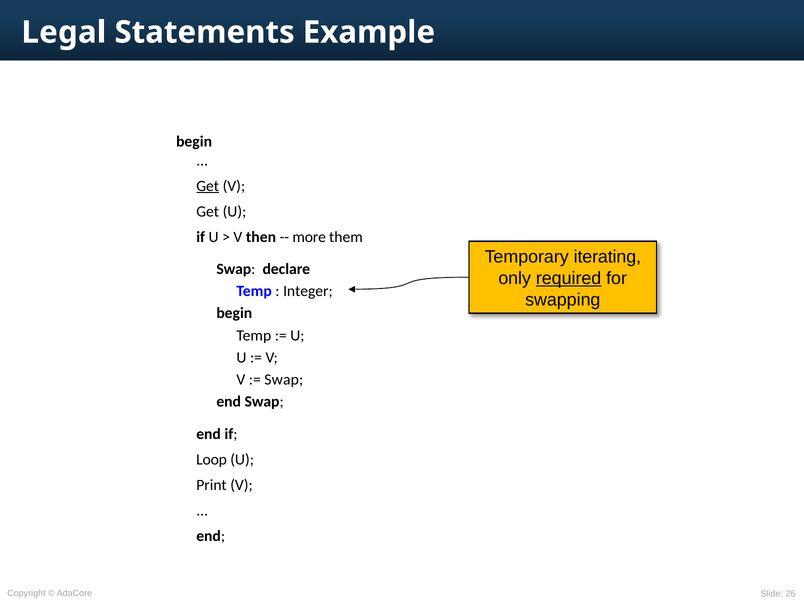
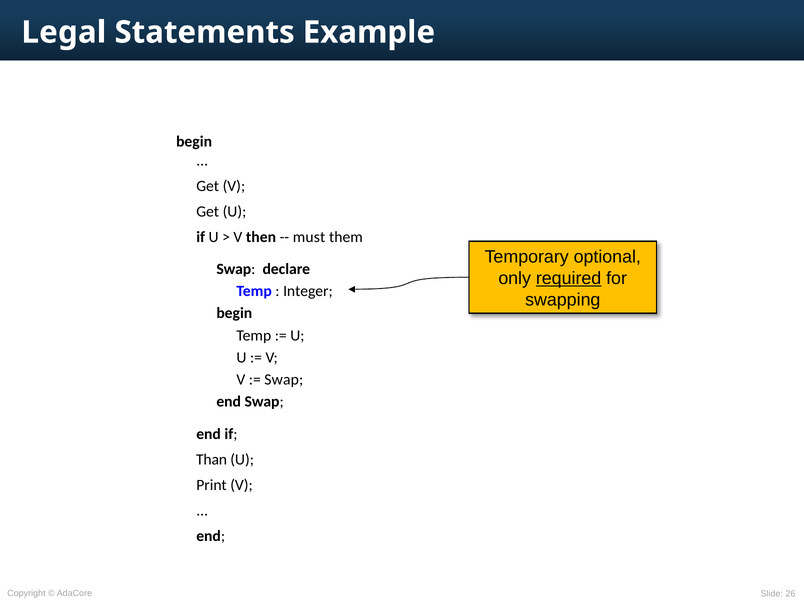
Get underline: present -> none (208, 186)
more: more -> must (309, 237)
iterating: iterating -> optional (607, 257)
Loop: Loop -> Than (212, 459)
